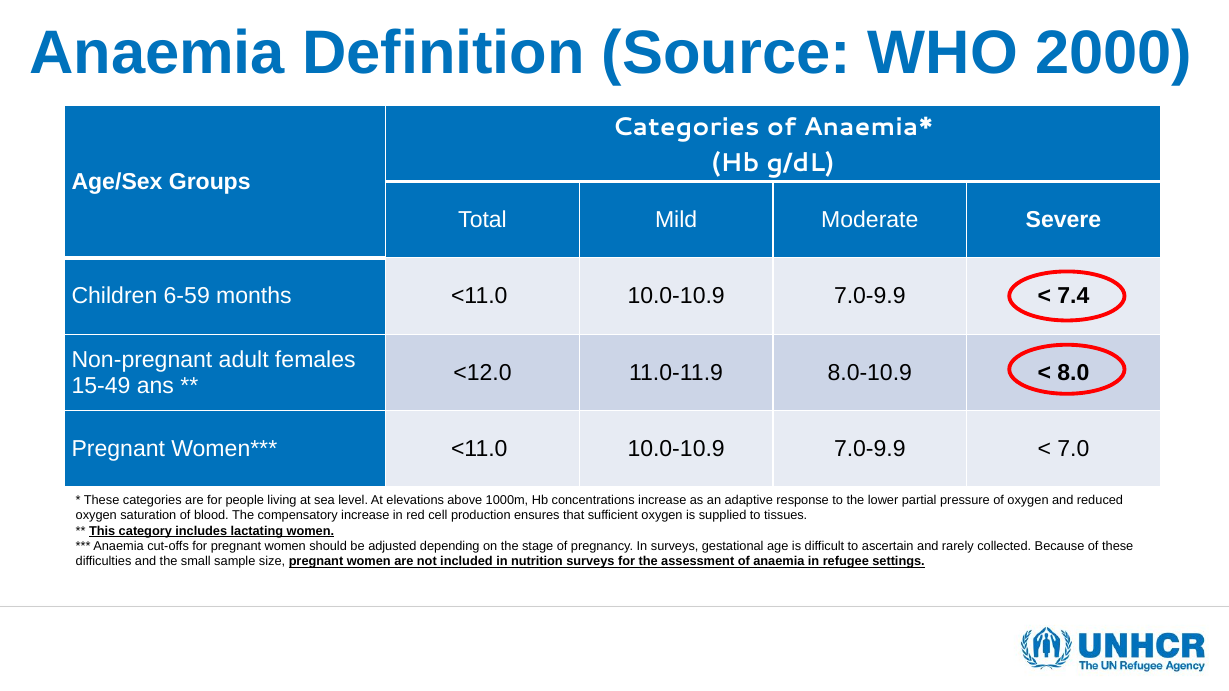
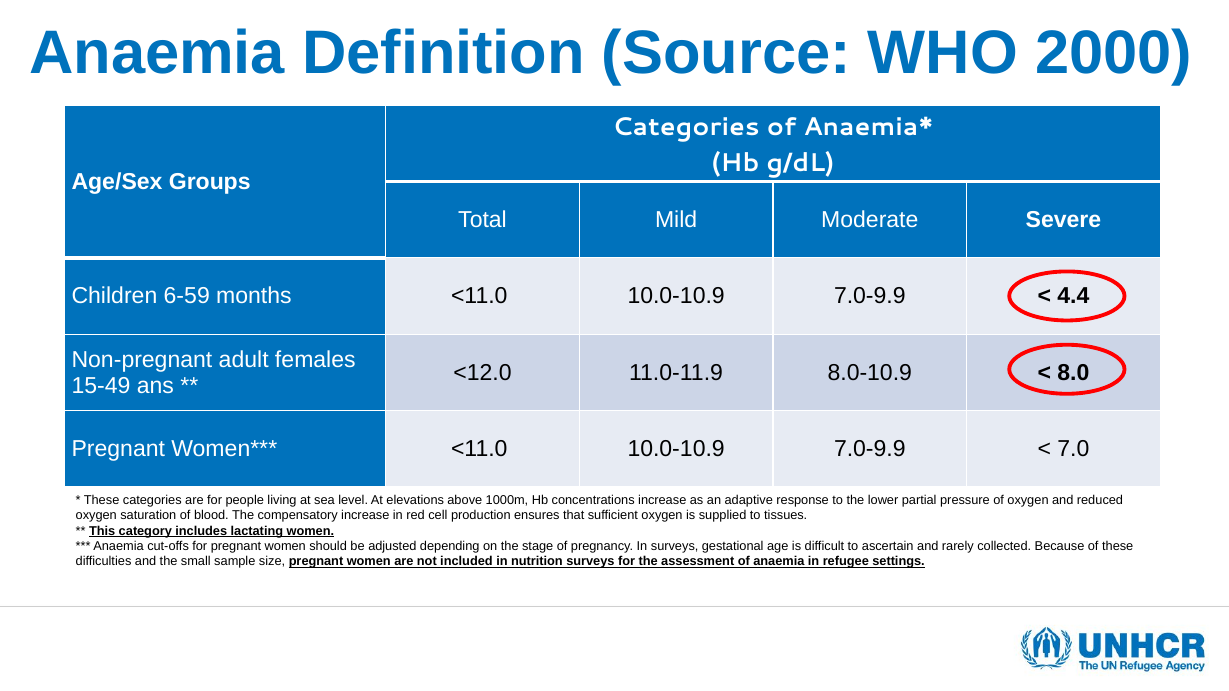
7.4: 7.4 -> 4.4 (1073, 296)
